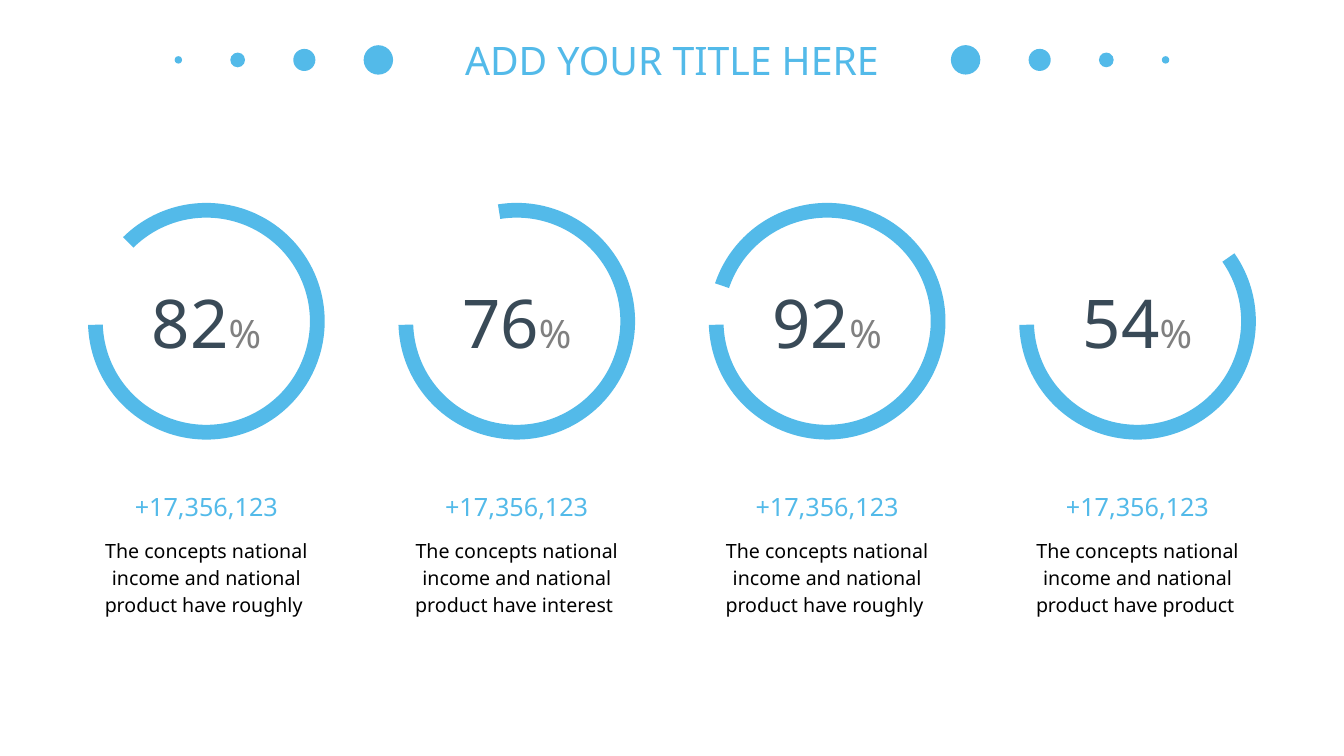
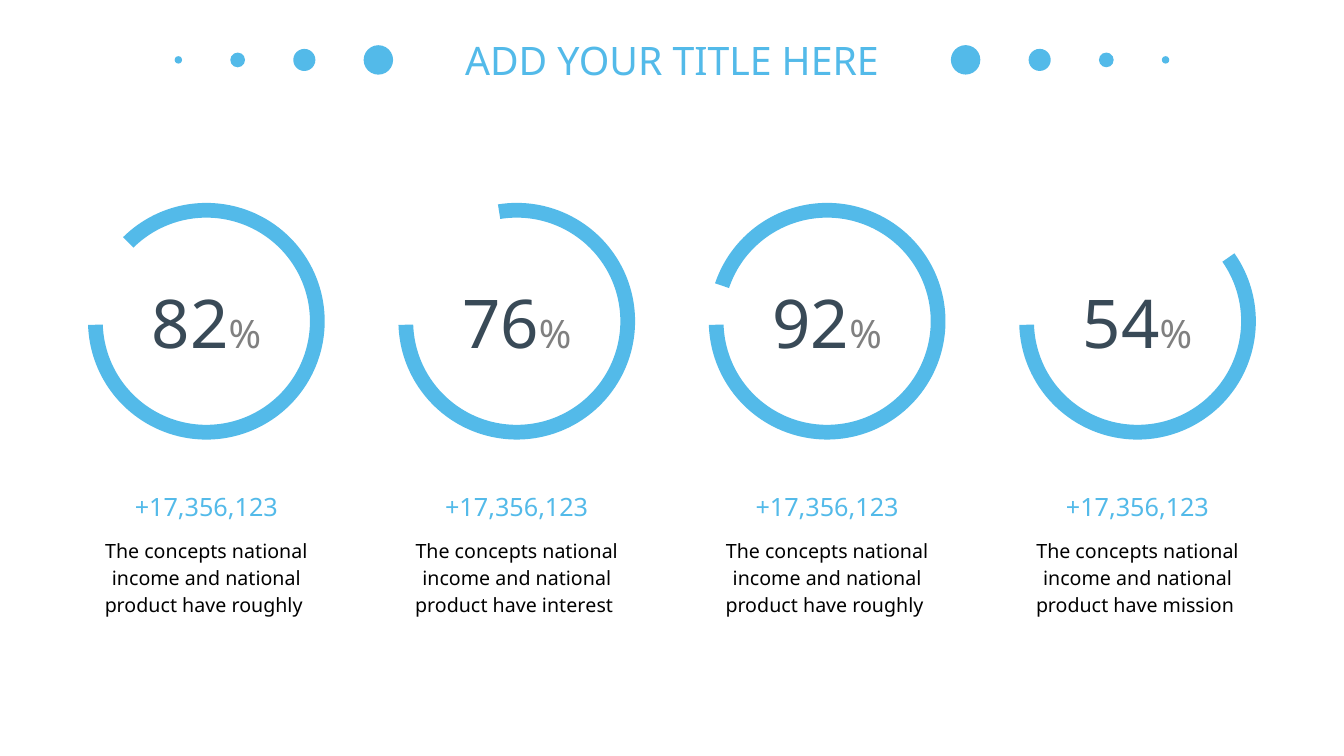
have product: product -> mission (1198, 606)
